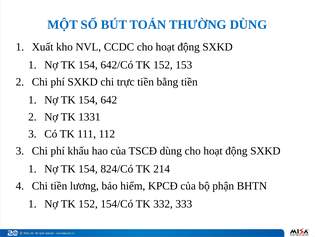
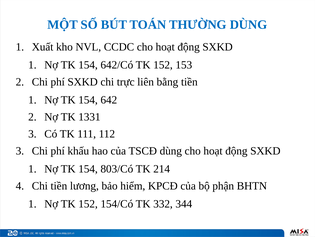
trực tiền: tiền -> liên (146, 82)
824/Có: 824/Có -> 803/Có (117, 169)
333: 333 -> 344 (184, 203)
